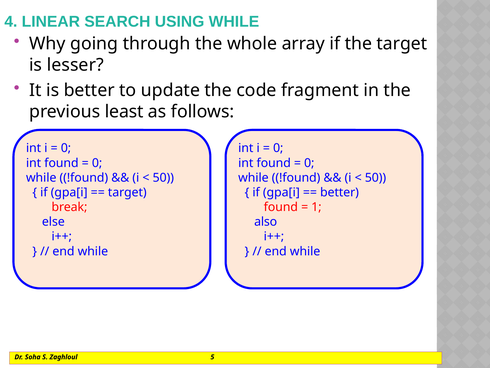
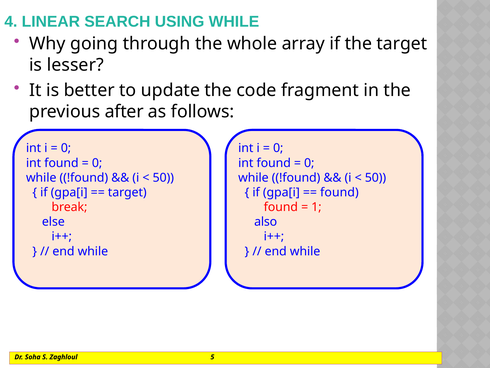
least: least -> after (124, 111)
better: better -> found (339, 192)
